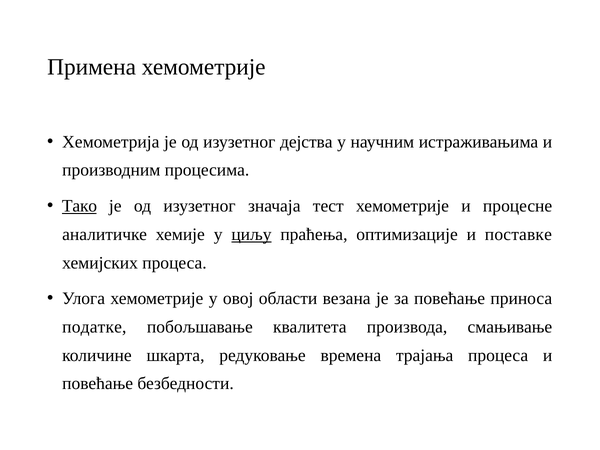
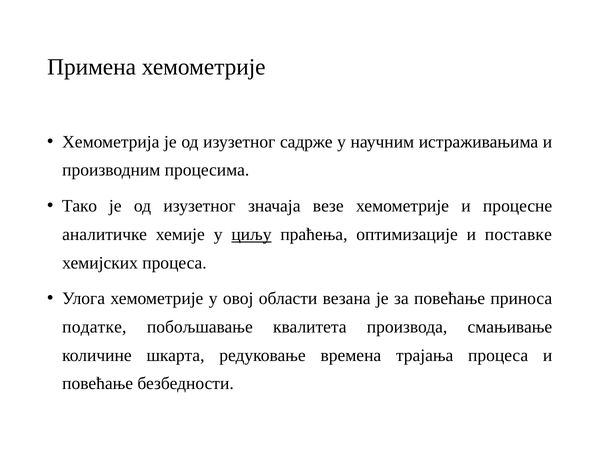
дејства: дејства -> садрже (306, 142)
Тако underline: present -> none (80, 206)
тест: тест -> везе (328, 206)
